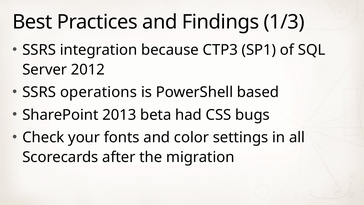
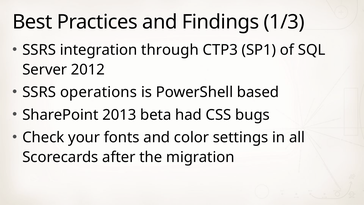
because: because -> through (170, 50)
